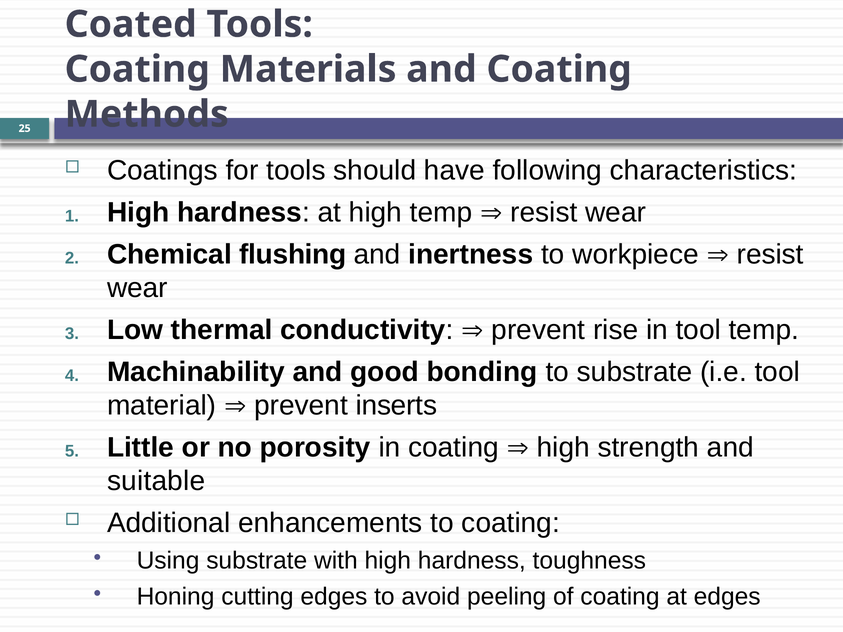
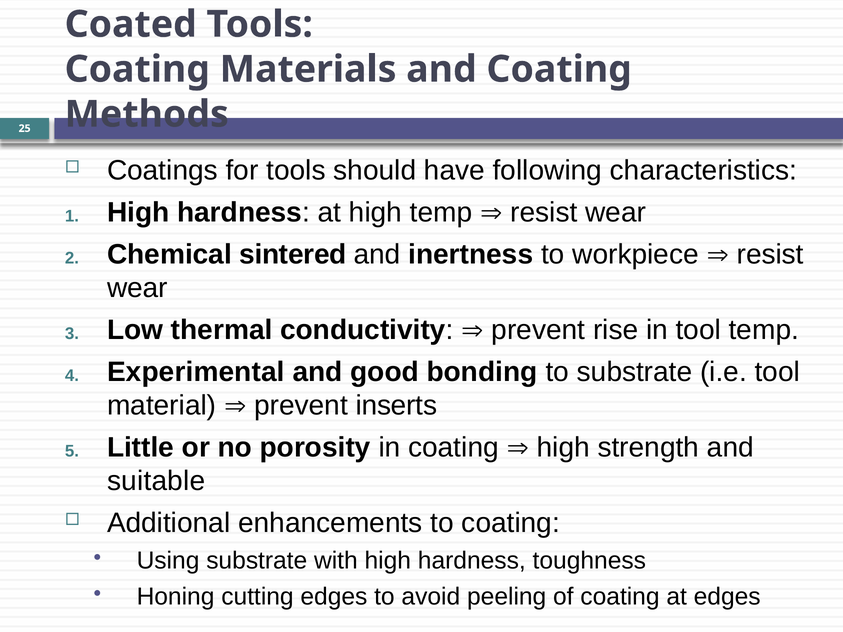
flushing: flushing -> sintered (293, 254)
Machinability: Machinability -> Experimental (196, 372)
